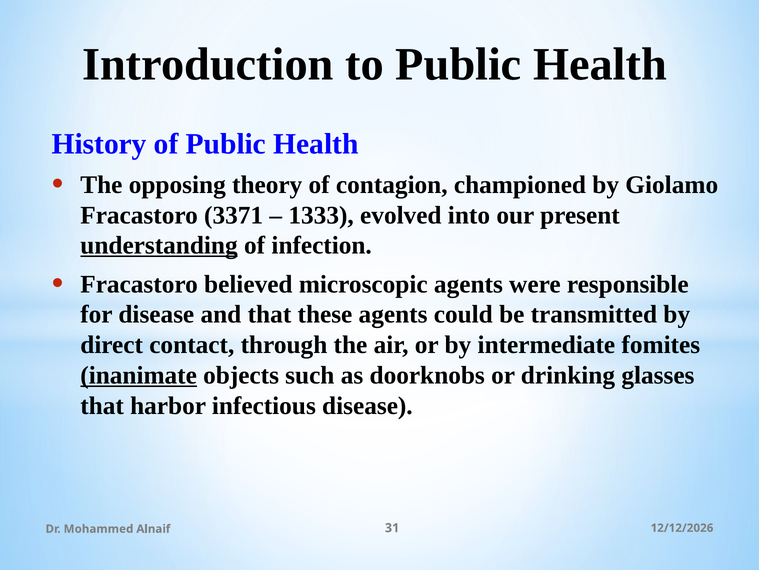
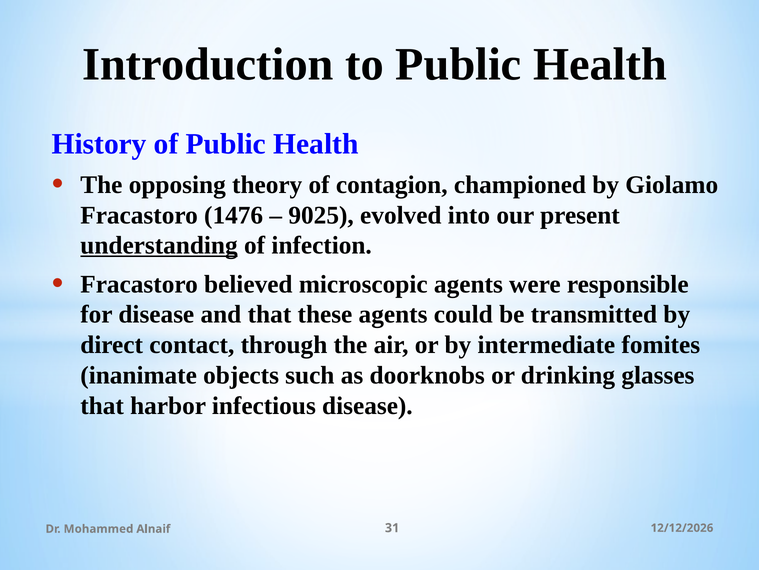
3371: 3371 -> 1476 (234, 215)
1333: 1333 -> 9025 (321, 215)
inanimate underline: present -> none (139, 375)
